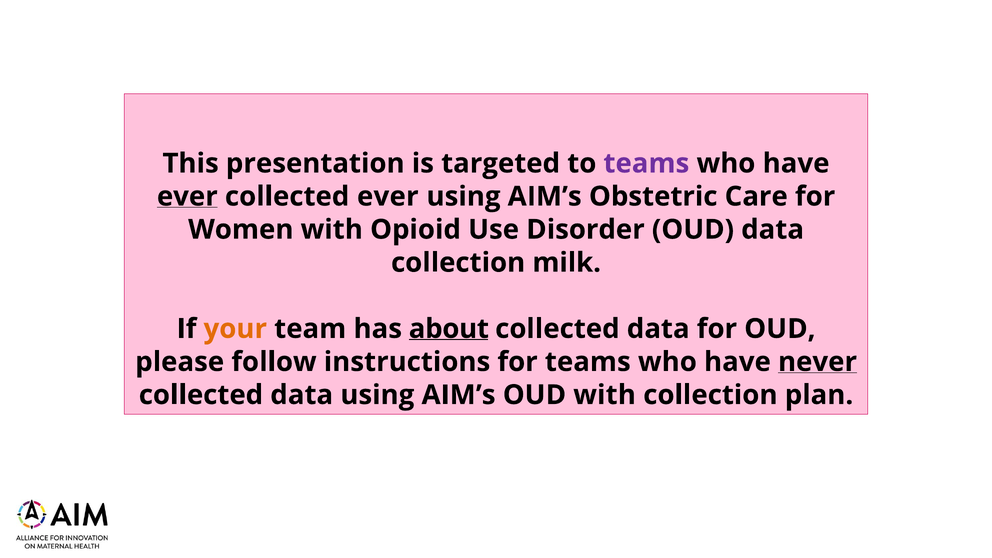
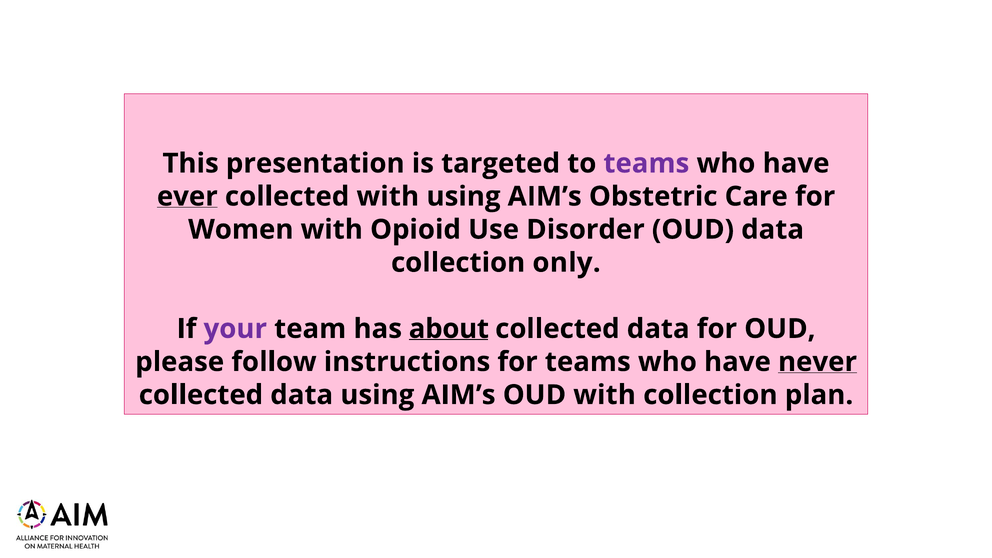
collected ever: ever -> with (388, 196)
milk: milk -> only (567, 263)
your colour: orange -> purple (235, 329)
